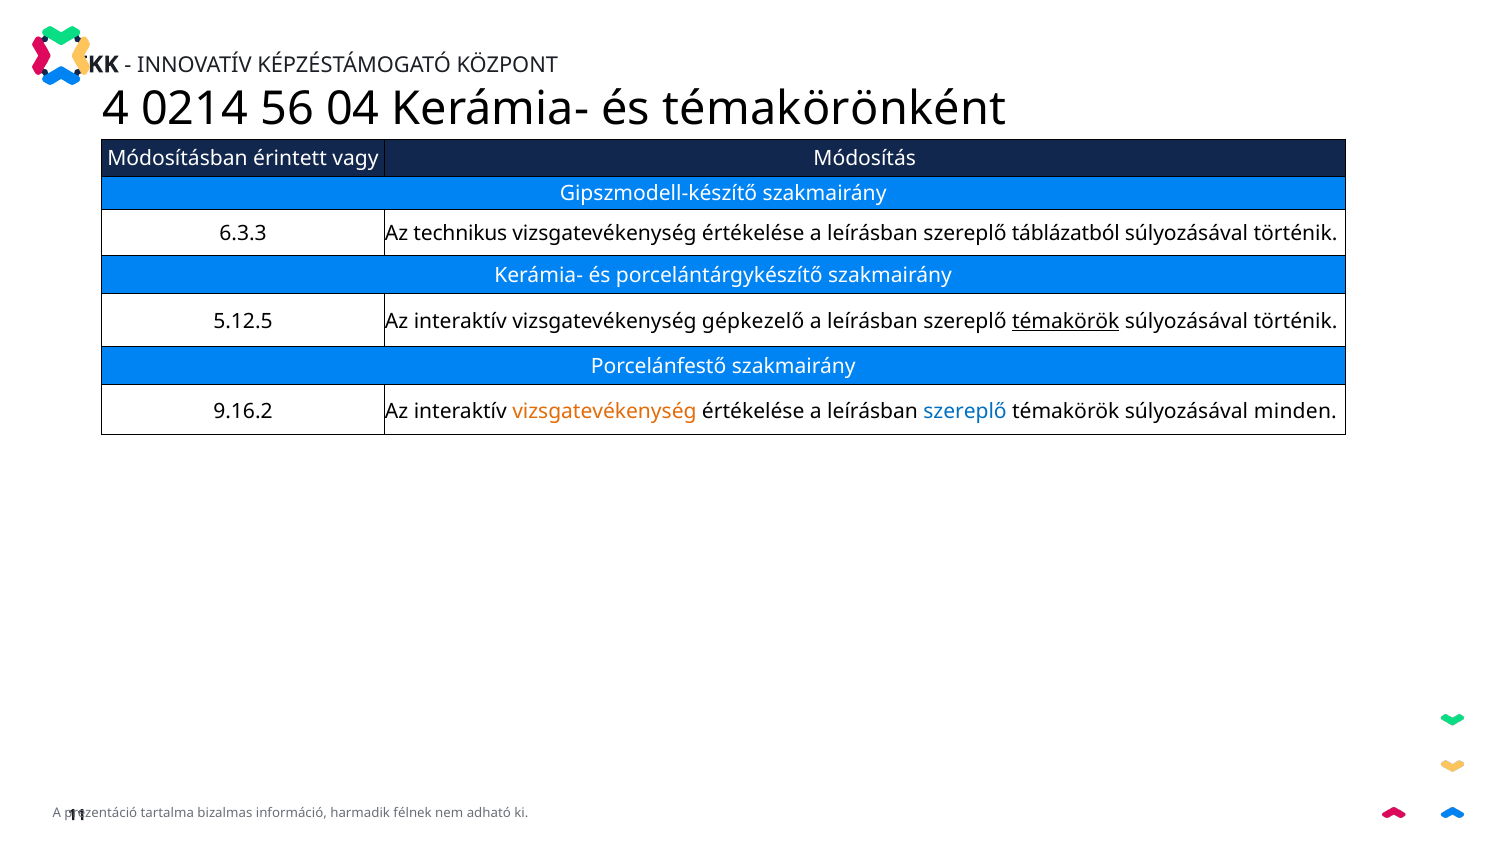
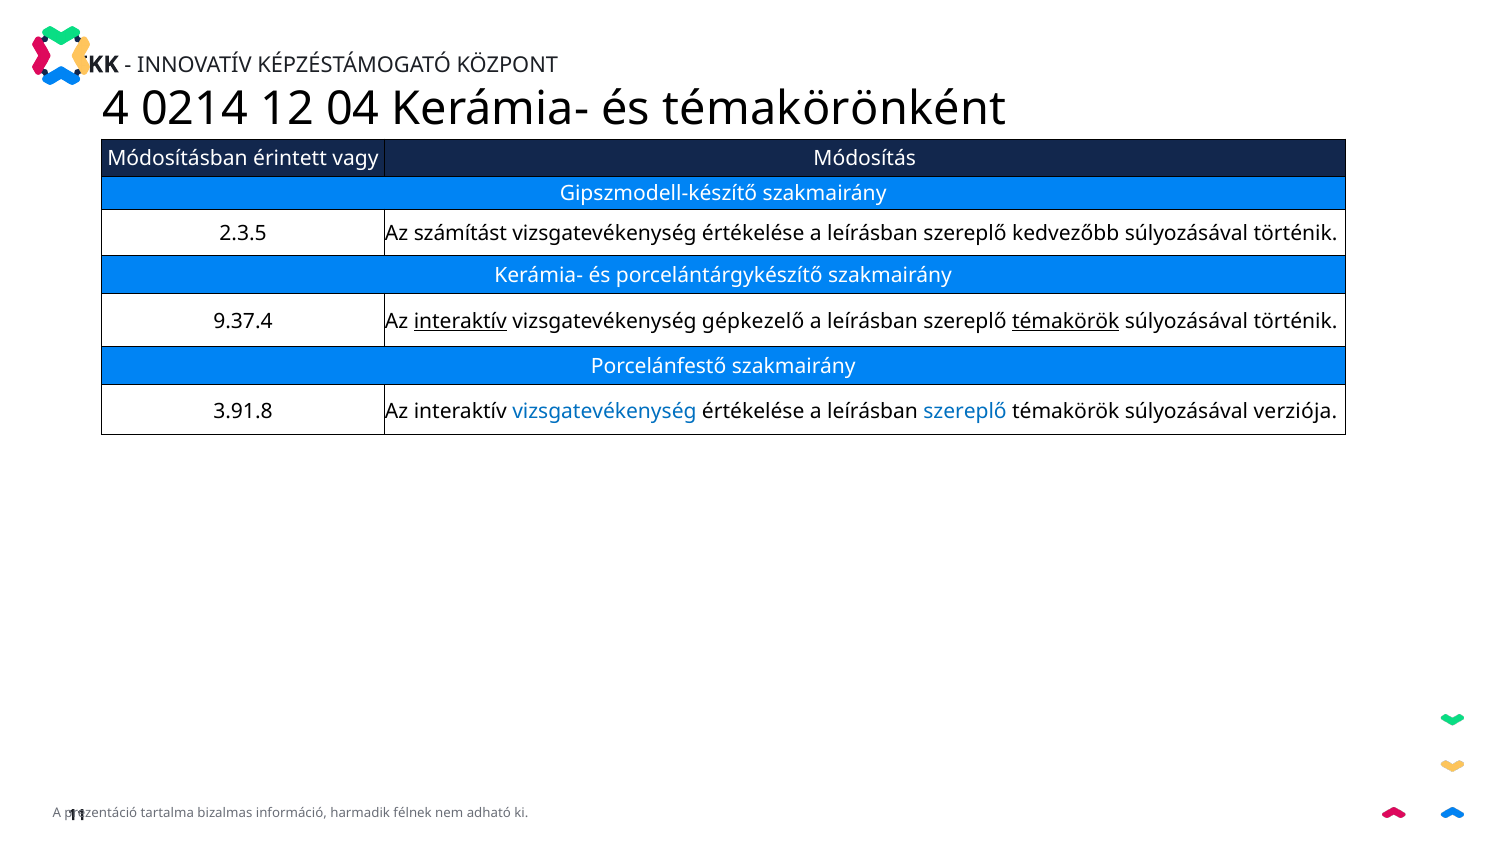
56: 56 -> 12 (287, 109)
6.3.3: 6.3.3 -> 2.3.5 (243, 234)
technikus: technikus -> számítást (460, 234)
táblázatból: táblázatból -> kedvezőbb (1066, 234)
5.12.5: 5.12.5 -> 9.37.4 (243, 322)
interaktív underline: none -> present (460, 322)
9.16.2: 9.16.2 -> 3.91.8 (243, 411)
vizsgatevékenység colour: orange -> blue (604, 411)
minden: minden -> verziója (1295, 411)
